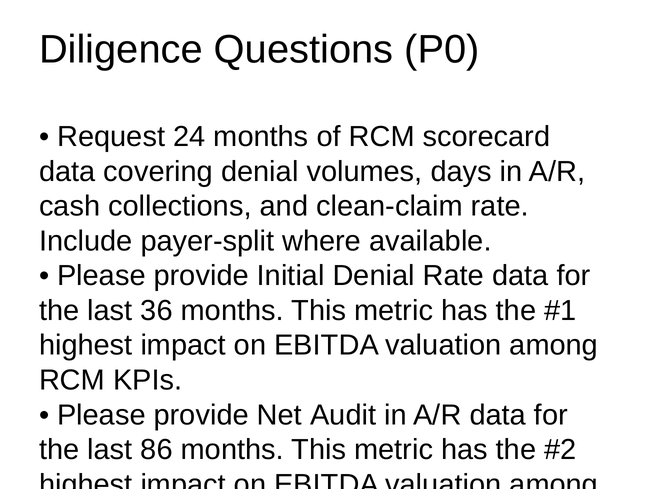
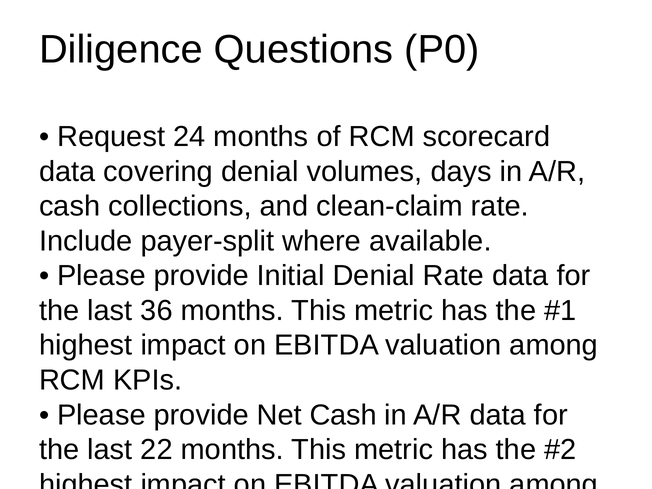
Net Audit: Audit -> Cash (343, 415)
86: 86 -> 22 (157, 450)
